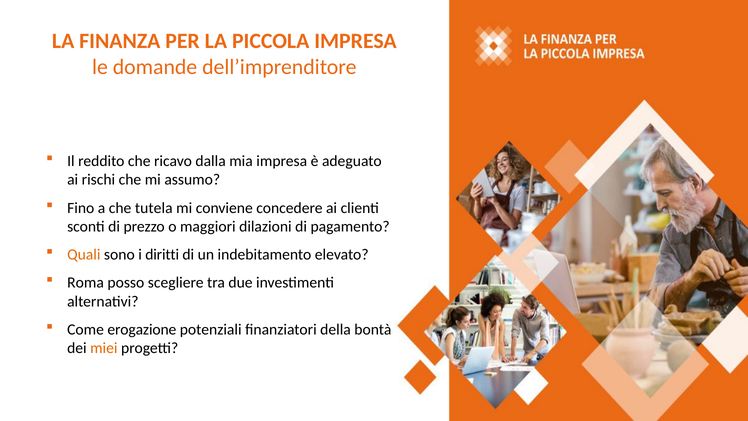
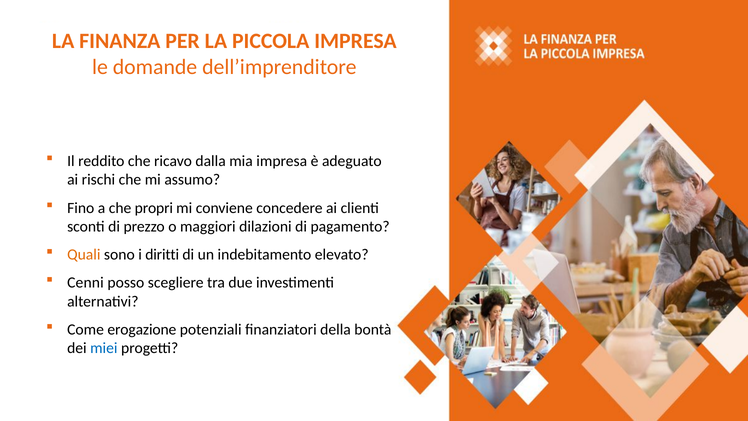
tutela: tutela -> propri (154, 208)
Roma: Roma -> Cenni (85, 283)
miei colour: orange -> blue (104, 348)
